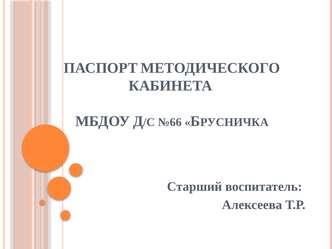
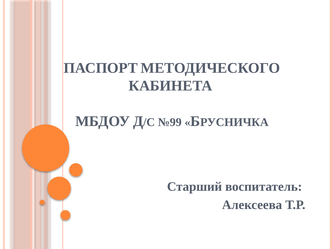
№66: №66 -> №99 (170, 122)
